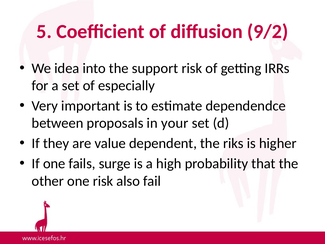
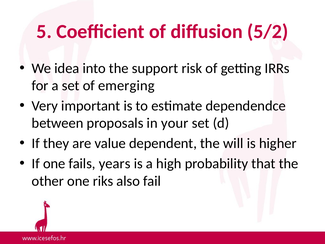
9/2: 9/2 -> 5/2 (268, 31)
especially: especially -> emerging (126, 86)
riks: riks -> will (233, 143)
surge: surge -> years (115, 164)
one risk: risk -> riks (103, 181)
